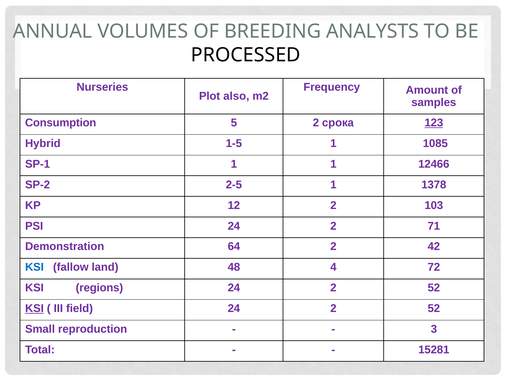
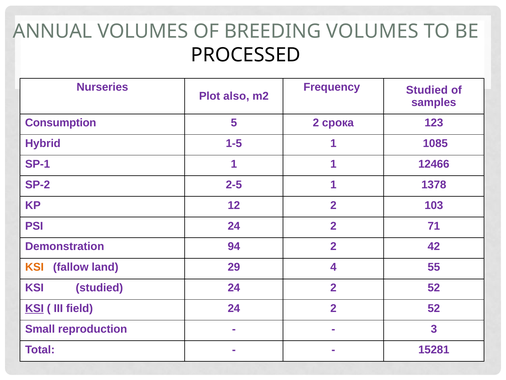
BREEDING ANALYSTS: ANALYSTS -> VOLUMES (372, 31)
Frequency Amount: Amount -> Studied (427, 90)
123 underline: present -> none (434, 123)
64: 64 -> 94 (234, 246)
KSI colour: blue -> orange (34, 267)
48: 48 -> 29 (234, 267)
72: 72 -> 55 (434, 267)
KSI regions: regions -> studied (99, 287)
